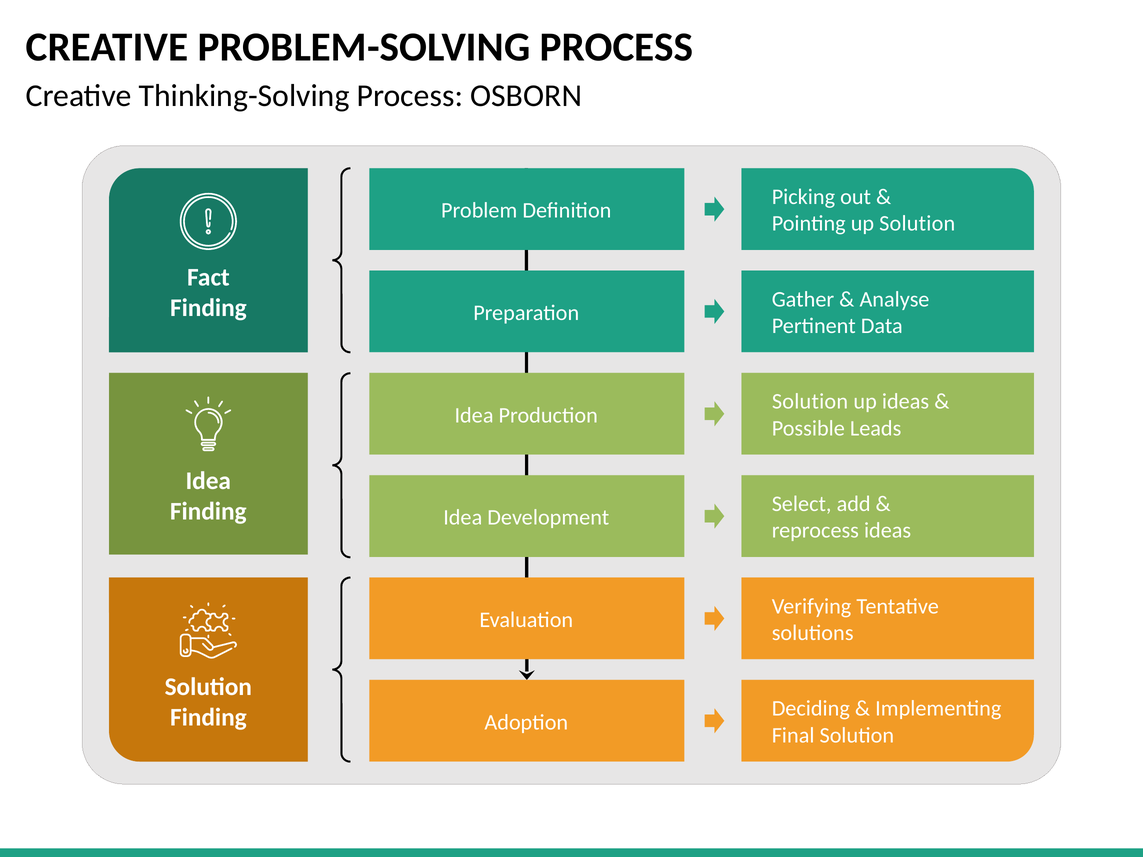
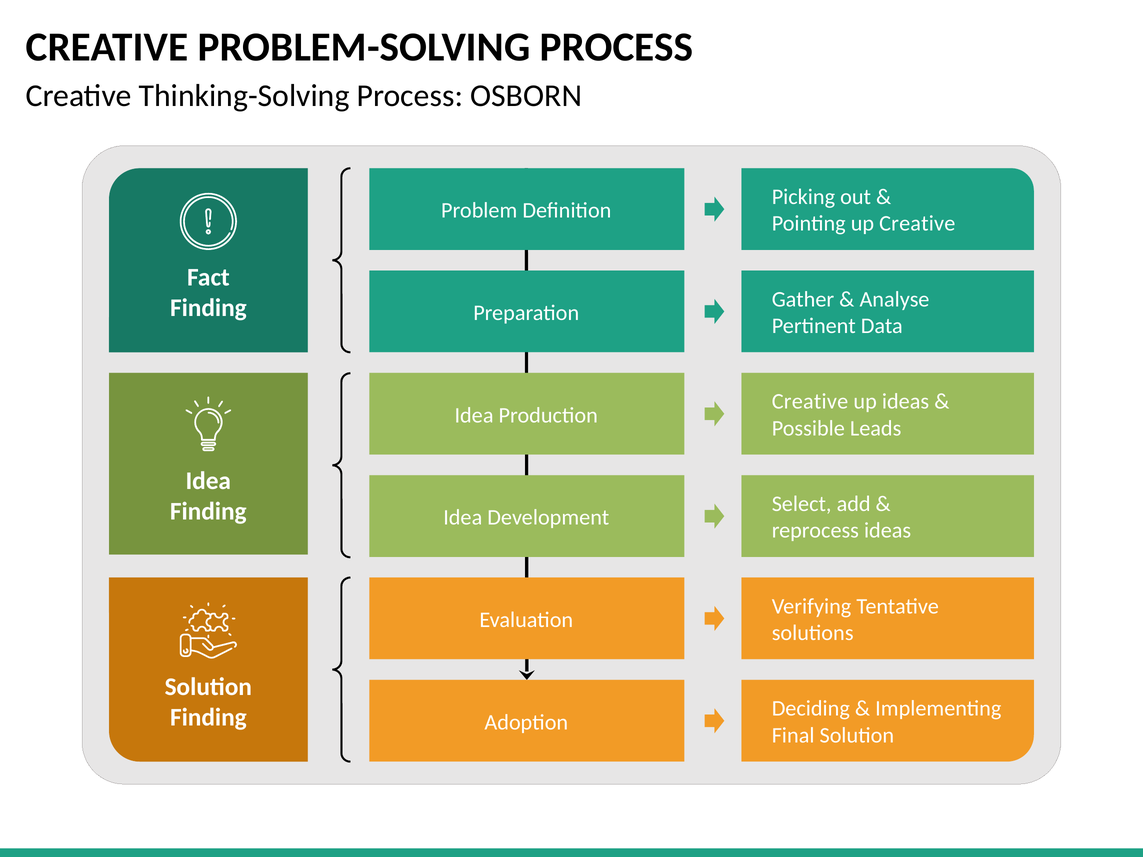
up Solution: Solution -> Creative (917, 224)
Solution: Solution -> Creative (810, 402)
